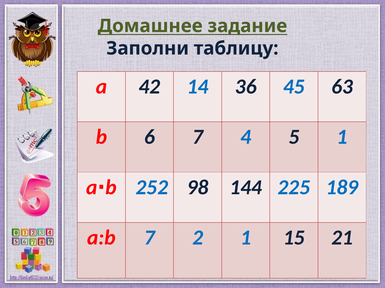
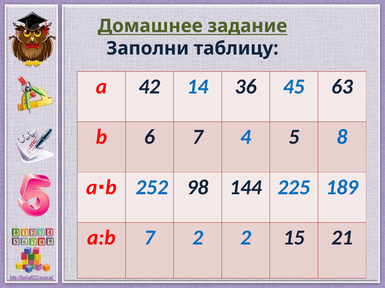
1: 1 -> 8 (342, 137)
2 1: 1 -> 2 (246, 238)
